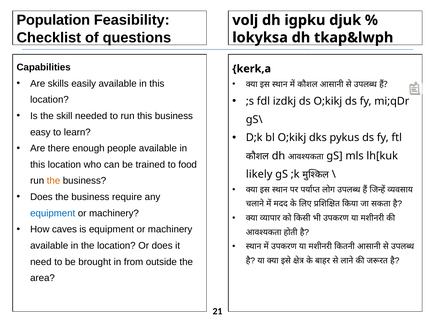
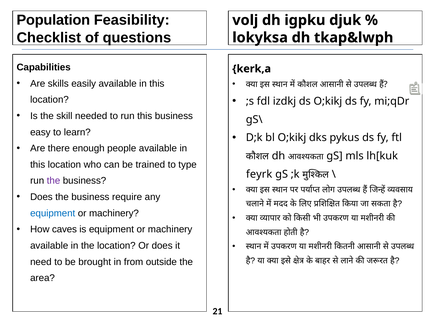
food: food -> type (188, 165)
likely: likely -> feyrk (259, 174)
the colour: orange -> purple (53, 181)
